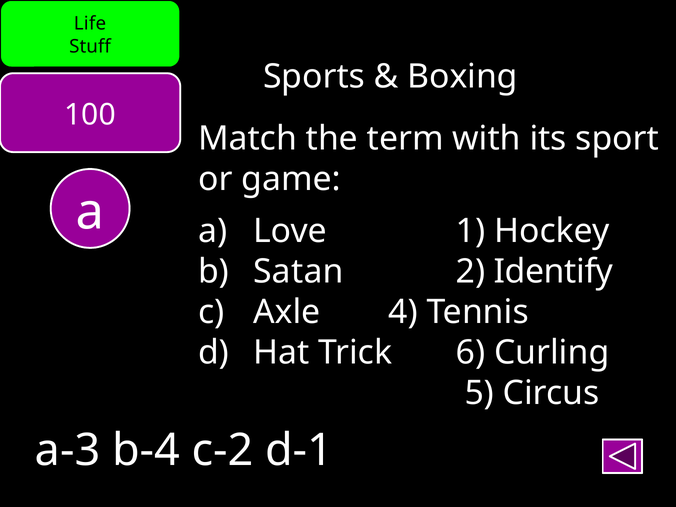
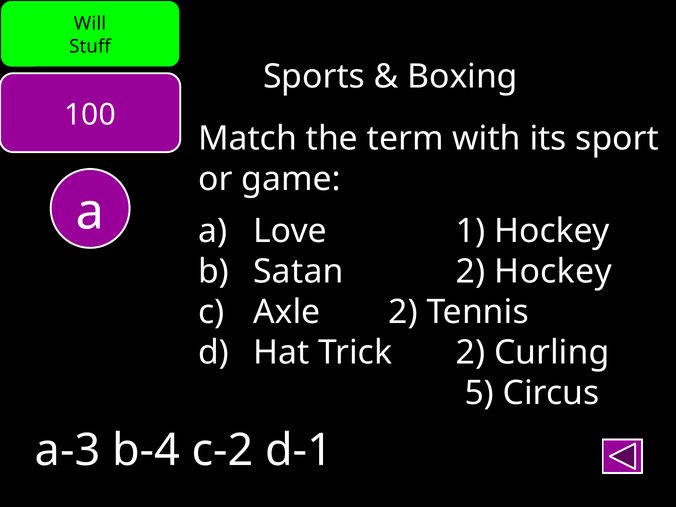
Life: Life -> Will (90, 24)
2 Identify: Identify -> Hockey (553, 272)
Axle 4: 4 -> 2 (403, 312)
Trick 6: 6 -> 2 (471, 353)
